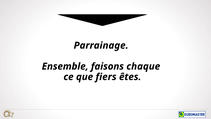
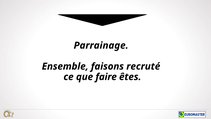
chaque: chaque -> recruté (143, 66)
fiers: fiers -> faire (106, 77)
